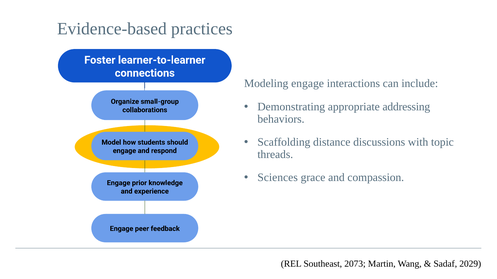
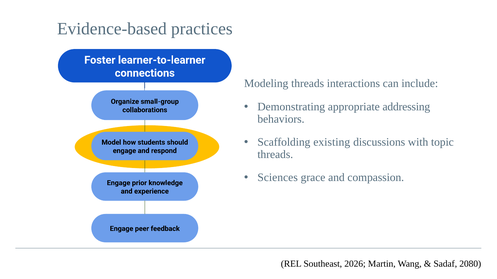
Modeling engage: engage -> threads (308, 84)
distance: distance -> existing (332, 142)
2073: 2073 -> 2026 (355, 264)
2029: 2029 -> 2080 (470, 264)
